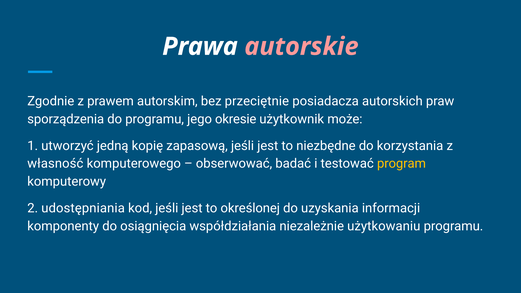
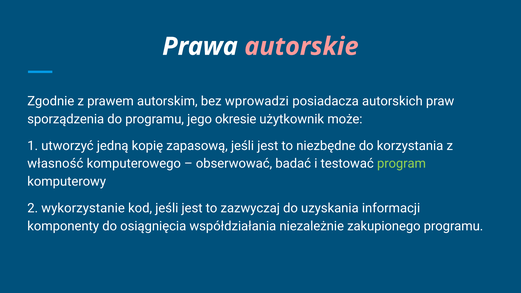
przeciętnie: przeciętnie -> wprowadzi (257, 101)
program colour: yellow -> light green (401, 164)
udostępniania: udostępniania -> wykorzystanie (83, 208)
określonej: określonej -> zazwyczaj (250, 208)
użytkowaniu: użytkowaniu -> zakupionego (384, 226)
